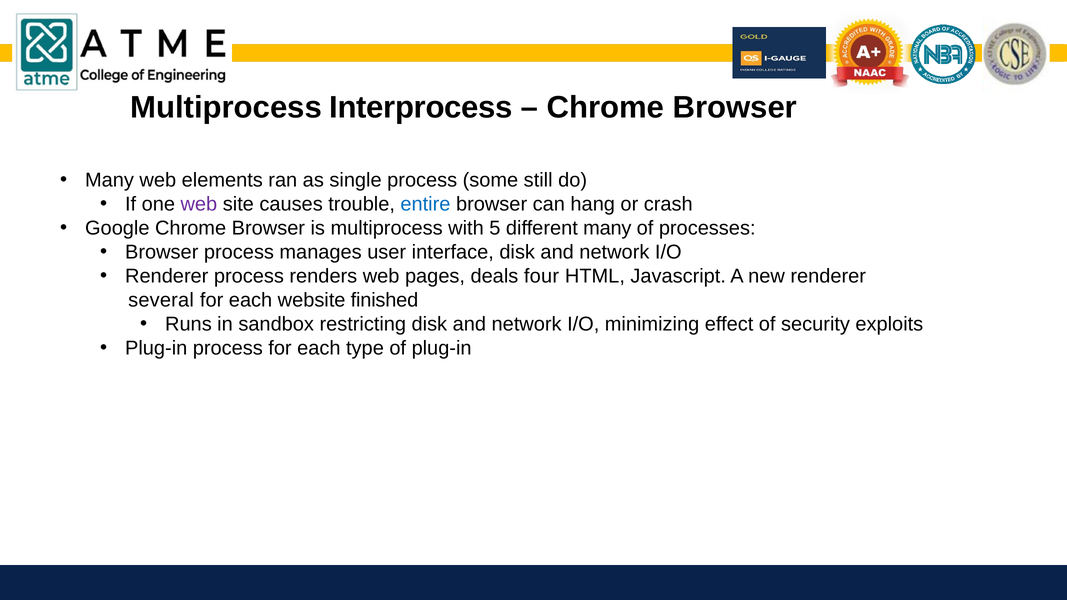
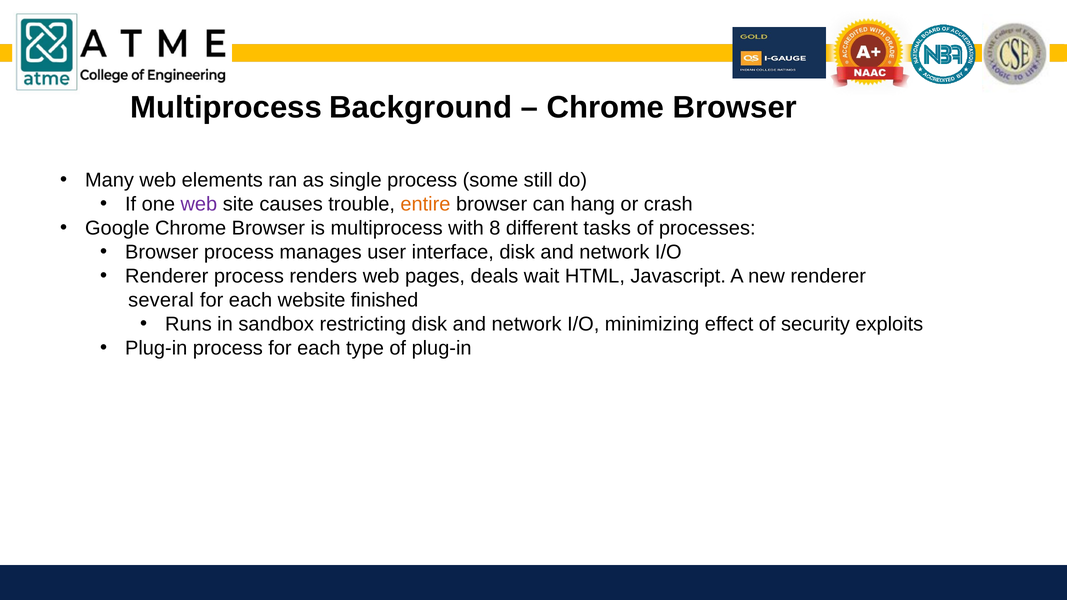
Interprocess: Interprocess -> Background (421, 107)
entire colour: blue -> orange (425, 204)
5: 5 -> 8 (495, 228)
different many: many -> tasks (607, 228)
four: four -> wait (542, 276)
